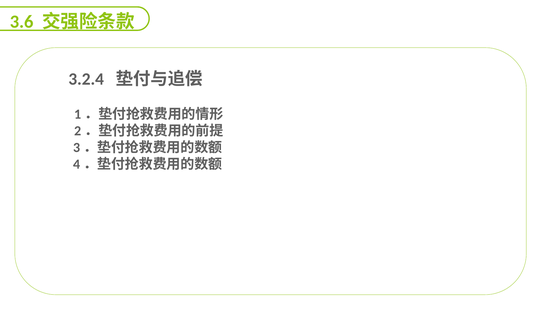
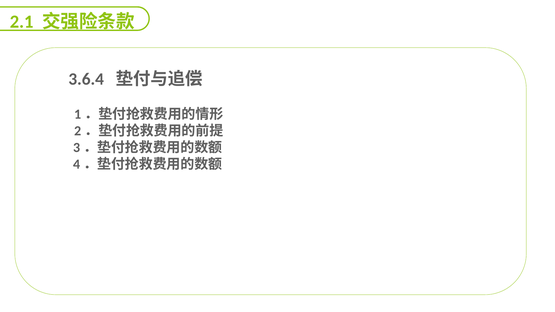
3.6: 3.6 -> 2.1 (22, 22)
3.2.4: 3.2.4 -> 3.6.4 (86, 79)
